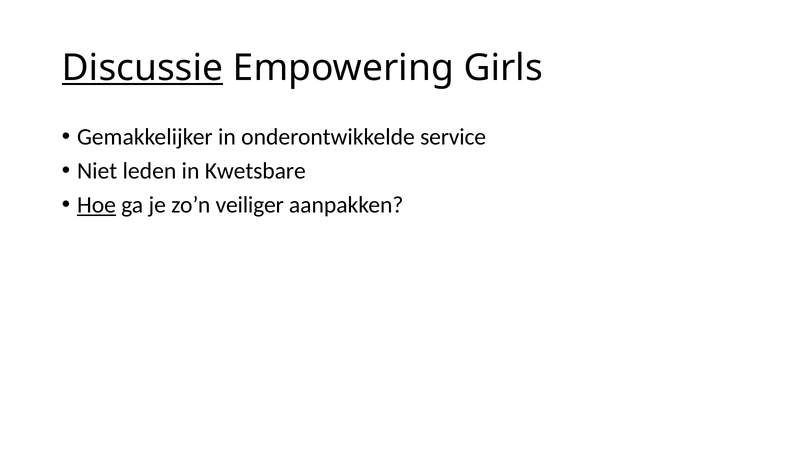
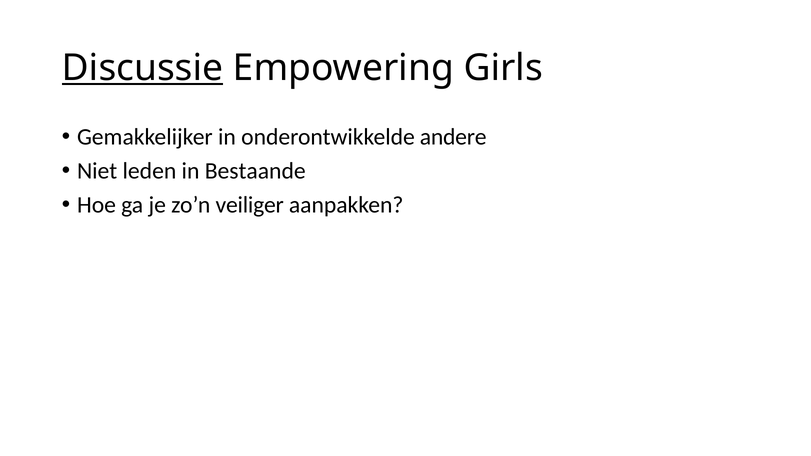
service: service -> andere (453, 137)
Kwetsbare: Kwetsbare -> Bestaande (255, 171)
Hoe underline: present -> none (97, 205)
